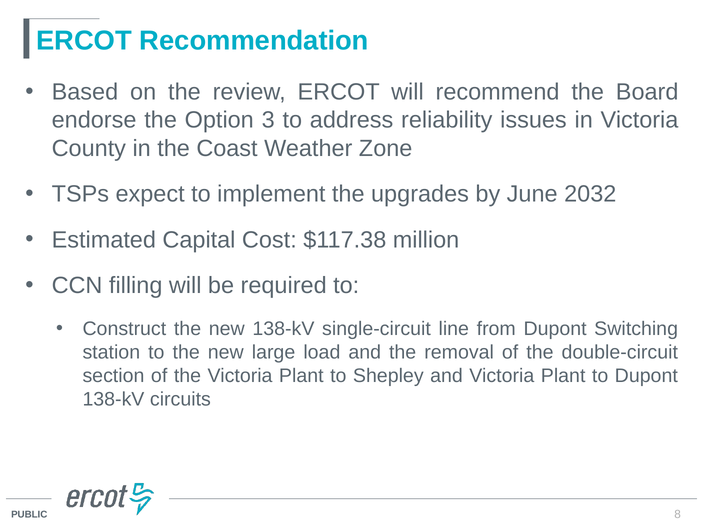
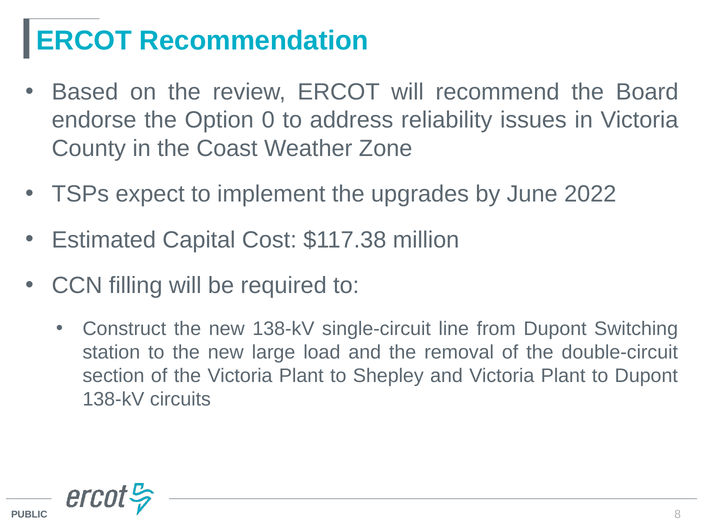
3: 3 -> 0 (268, 120)
2032: 2032 -> 2022 (590, 194)
